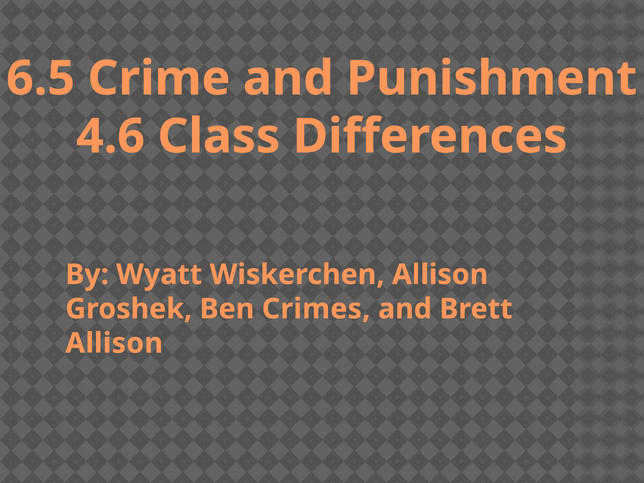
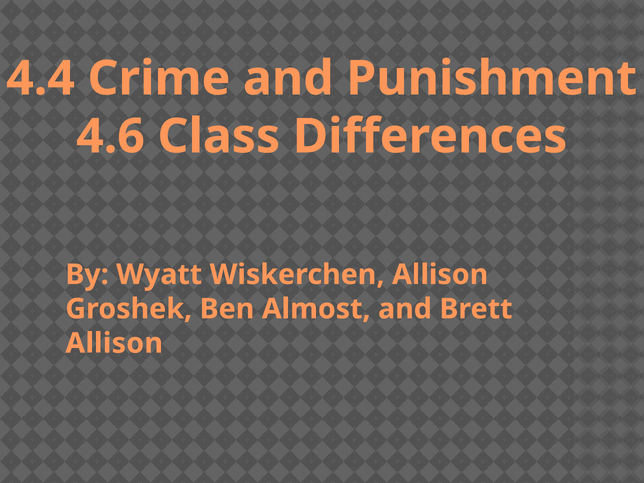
6.5: 6.5 -> 4.4 (41, 78)
Crimes: Crimes -> Almost (316, 309)
